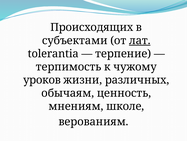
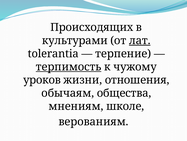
субъектами: субъектами -> культурами (75, 40)
терпимость underline: none -> present (69, 66)
различных: различных -> отношения (137, 80)
ценность: ценность -> общества (124, 93)
